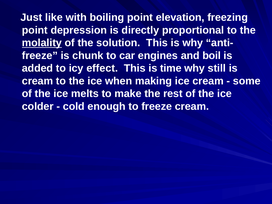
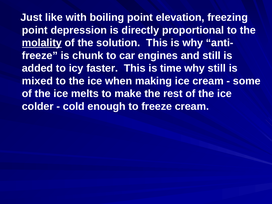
and boil: boil -> still (212, 56)
effect: effect -> faster (102, 68)
cream: cream -> mixed (37, 81)
